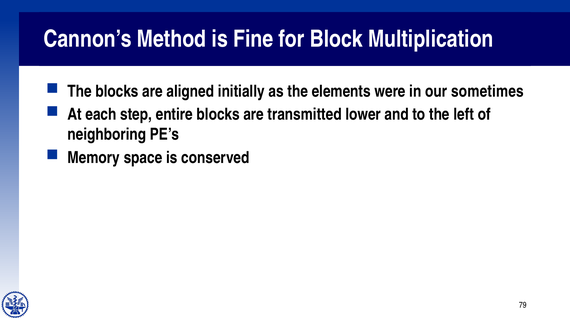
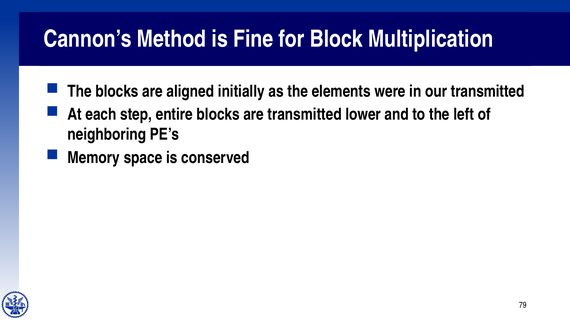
our sometimes: sometimes -> transmitted (488, 91)
